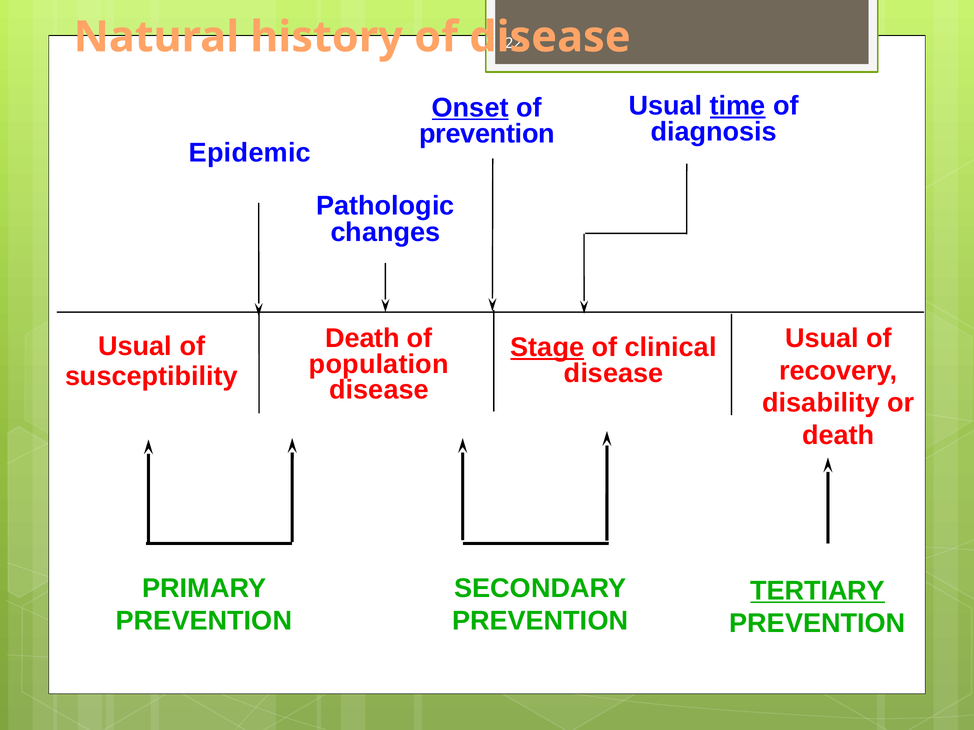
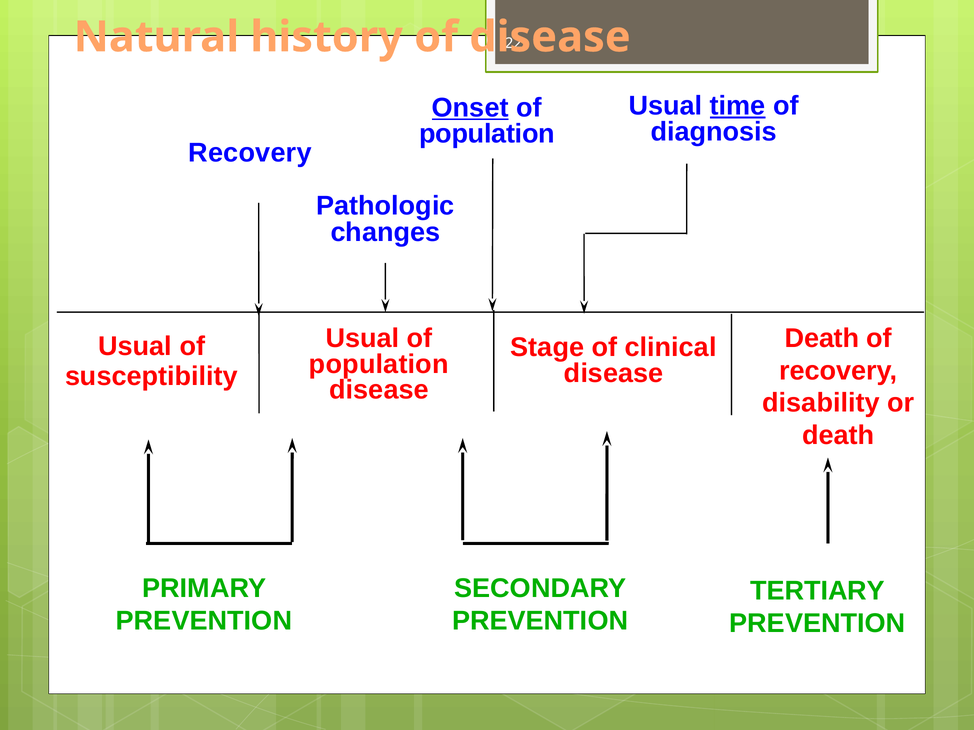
prevention: prevention -> population (487, 134)
Epidemic: Epidemic -> Recovery (250, 153)
Death: Death -> Usual (362, 338)
Usual: Usual -> Death (822, 338)
Stage underline: present -> none (547, 348)
TERTIARY underline: present -> none (818, 591)
